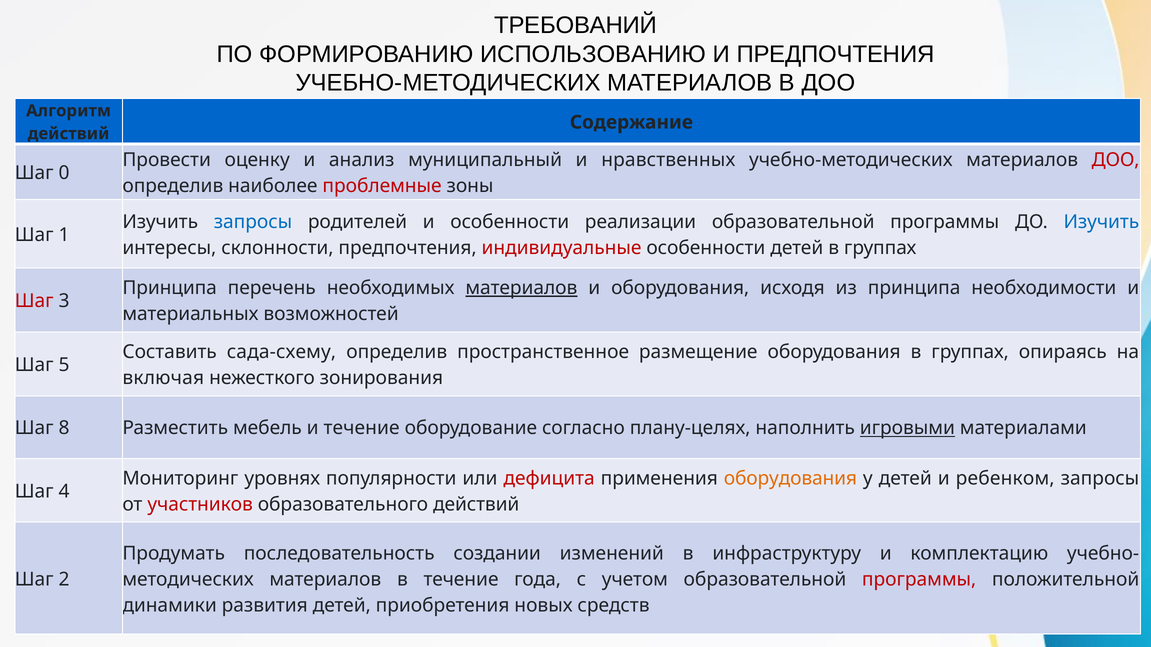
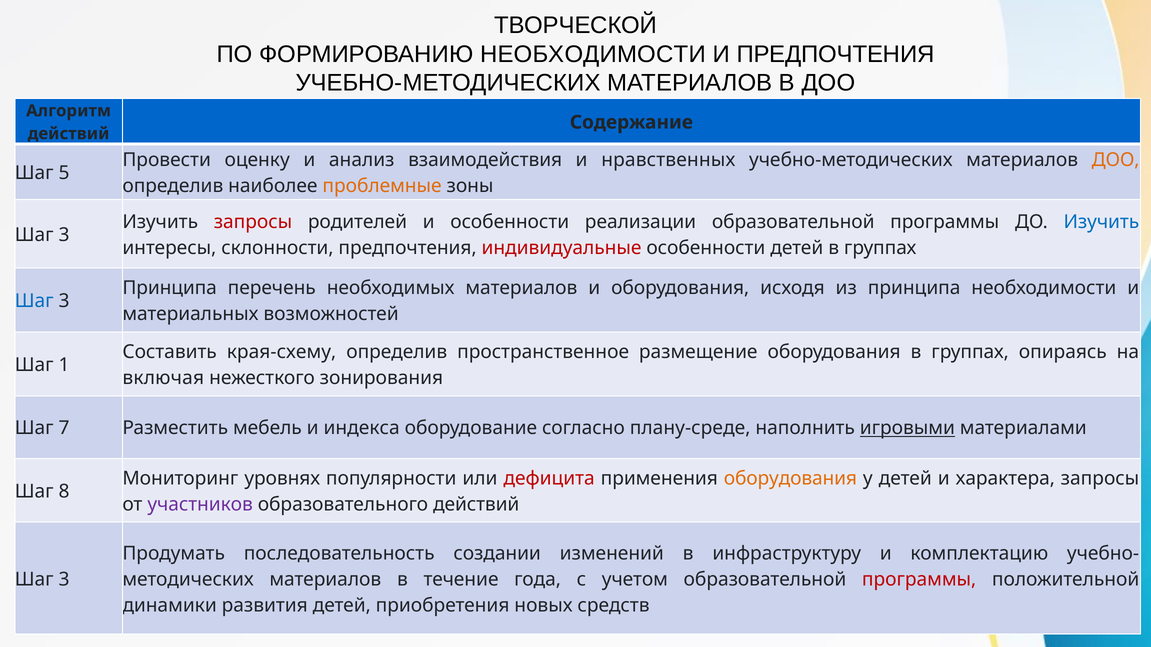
ТРЕБОВАНИЙ: ТРЕБОВАНИЙ -> ТВОРЧЕСКОЙ (576, 25)
ФОРМИРОВАНИЮ ИСПОЛЬЗОВАНИЮ: ИСПОЛЬЗОВАНИЮ -> НЕОБХОДИМОСТИ (593, 54)
муниципальный: муниципальный -> взаимодействия (485, 160)
ДОО colour: red -> orange (1116, 160)
0: 0 -> 5 (64, 173)
проблемные colour: red -> orange (382, 186)
запросы colour: blue -> red (253, 222)
1: 1 -> 3 (64, 235)
материалов underline: present -> none (521, 288)
Шаг colour: red -> blue (34, 301)
сада-схему: сада-схему -> края-схему (281, 352)
5: 5 -> 1 (64, 365)
8: 8 -> 7 (64, 428)
и течение: течение -> индекса (362, 428)
плану-целях: плану-целях -> плану-среде (690, 428)
ребенком: ребенком -> характера (1005, 479)
4: 4 -> 8 (64, 492)
участников colour: red -> purple (200, 505)
2: 2 -> 3 (64, 580)
